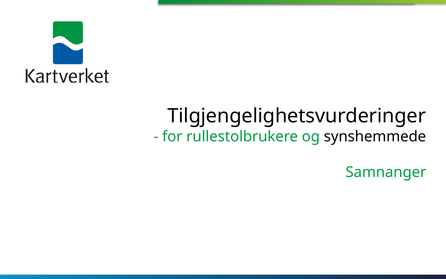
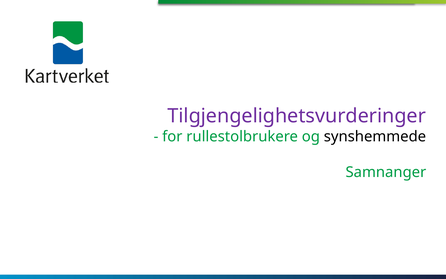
Tilgjengelighetsvurderinger colour: black -> purple (297, 116)
